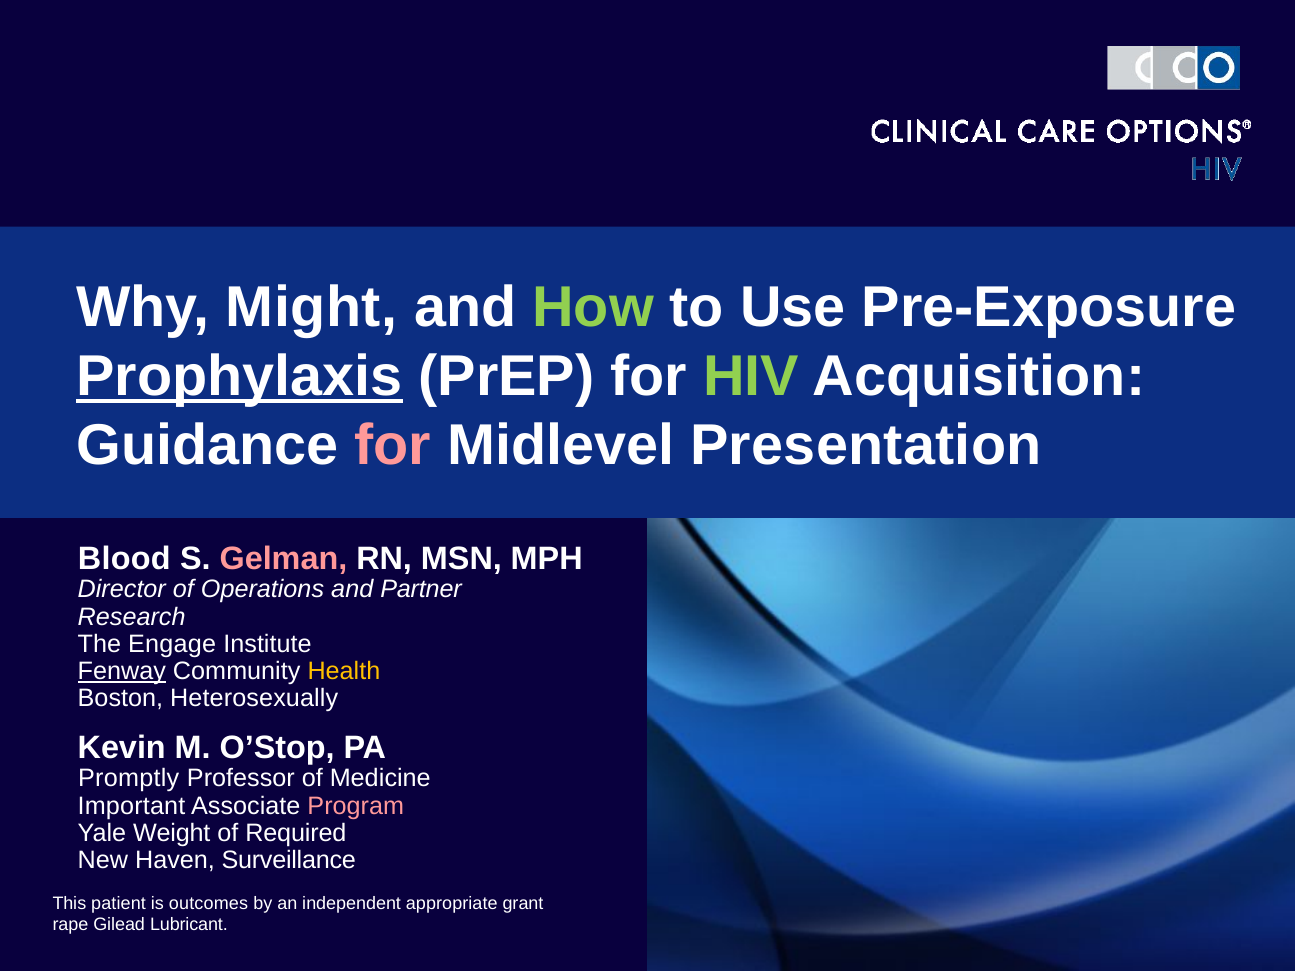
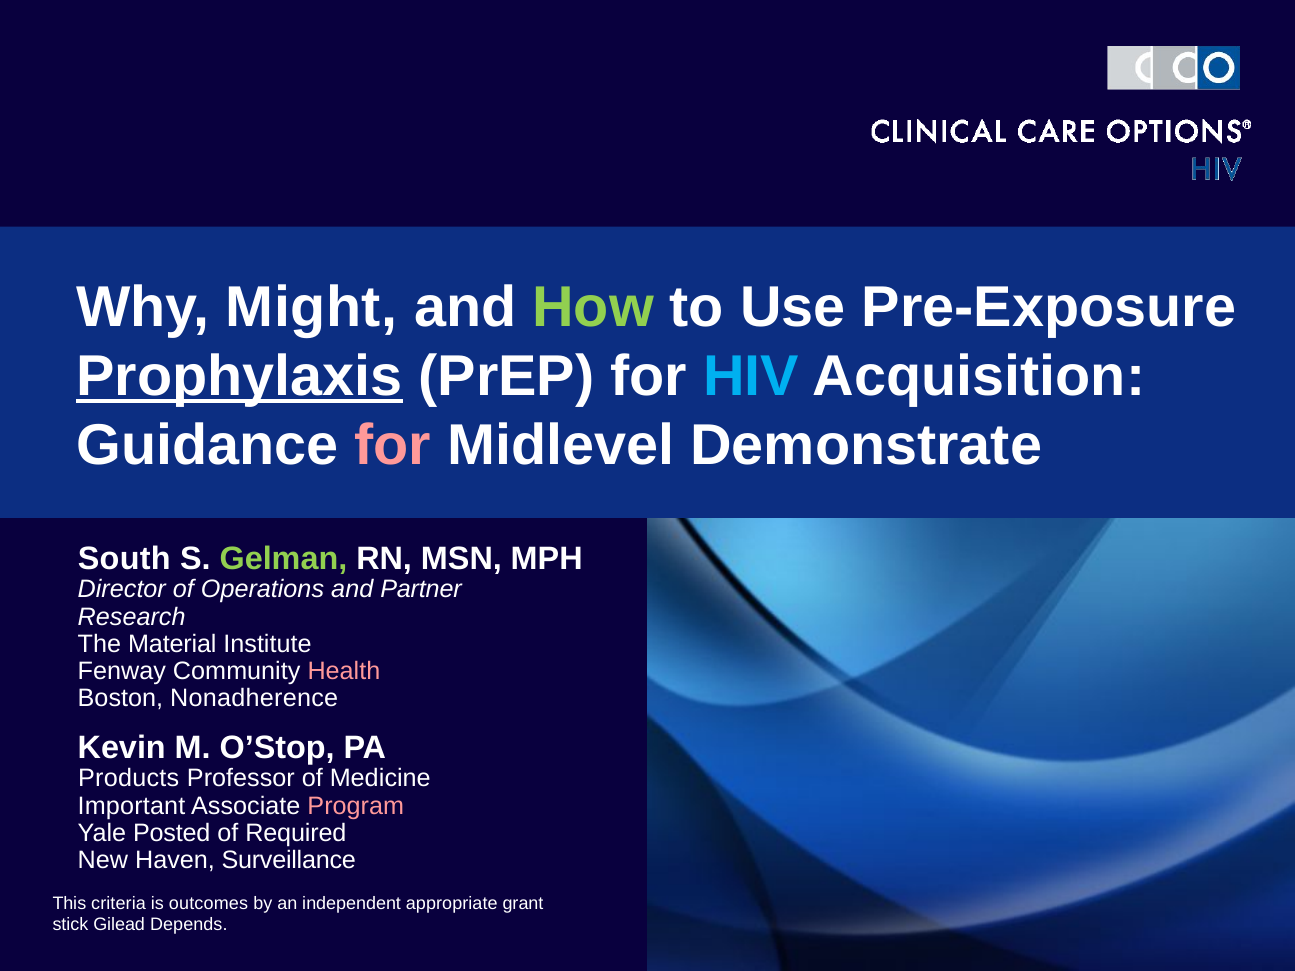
HIV colour: light green -> light blue (751, 376)
Presentation: Presentation -> Demonstrate (866, 445)
Blood: Blood -> South (124, 559)
Gelman colour: pink -> light green (283, 559)
Engage: Engage -> Material (172, 644)
Fenway underline: present -> none (122, 671)
Health colour: yellow -> pink (344, 671)
Heterosexually: Heterosexually -> Nonadherence (254, 699)
Promptly: Promptly -> Products (129, 779)
Weight: Weight -> Posted (172, 833)
patient: patient -> criteria (119, 904)
rape: rape -> stick (70, 925)
Lubricant: Lubricant -> Depends (189, 925)
